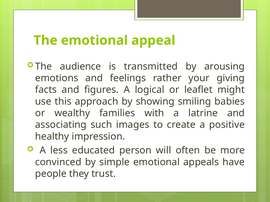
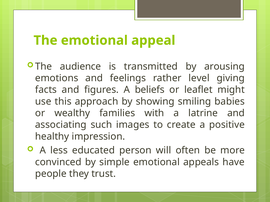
your: your -> level (199, 78)
logical: logical -> beliefs (150, 90)
